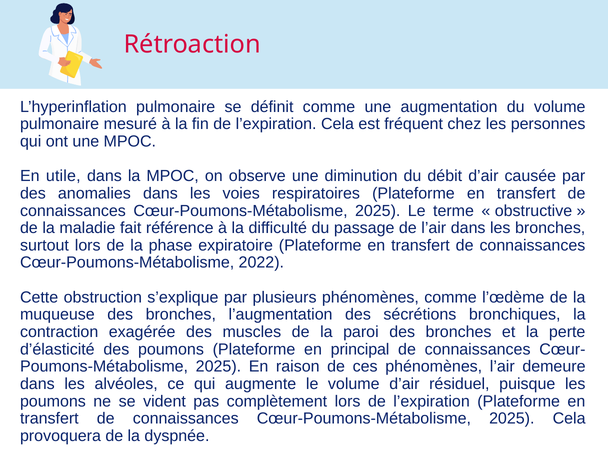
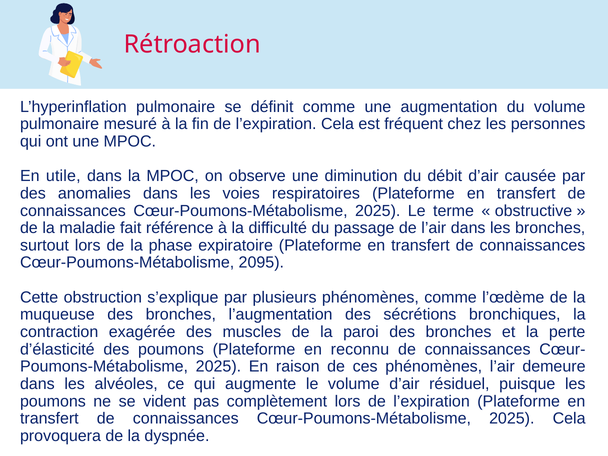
2022: 2022 -> 2095 (261, 263)
principal: principal -> reconnu (360, 349)
